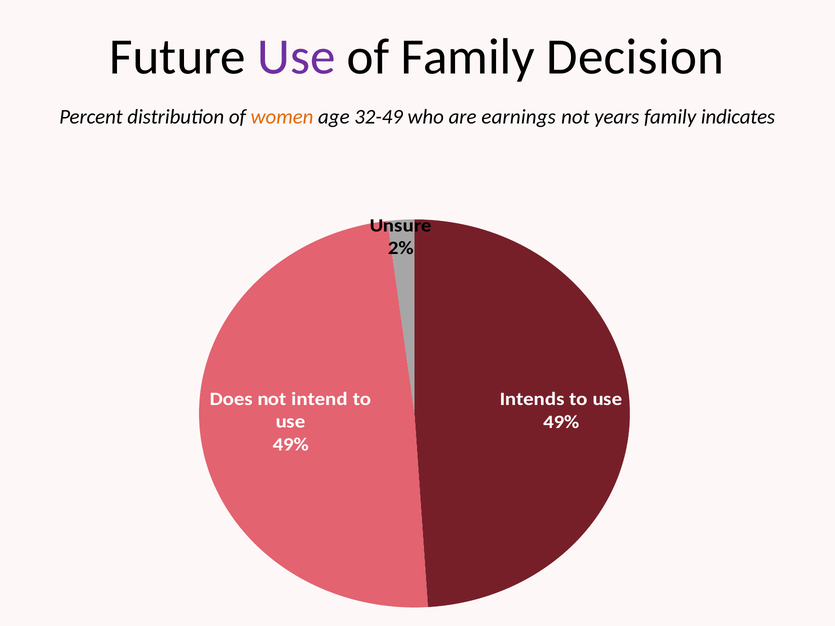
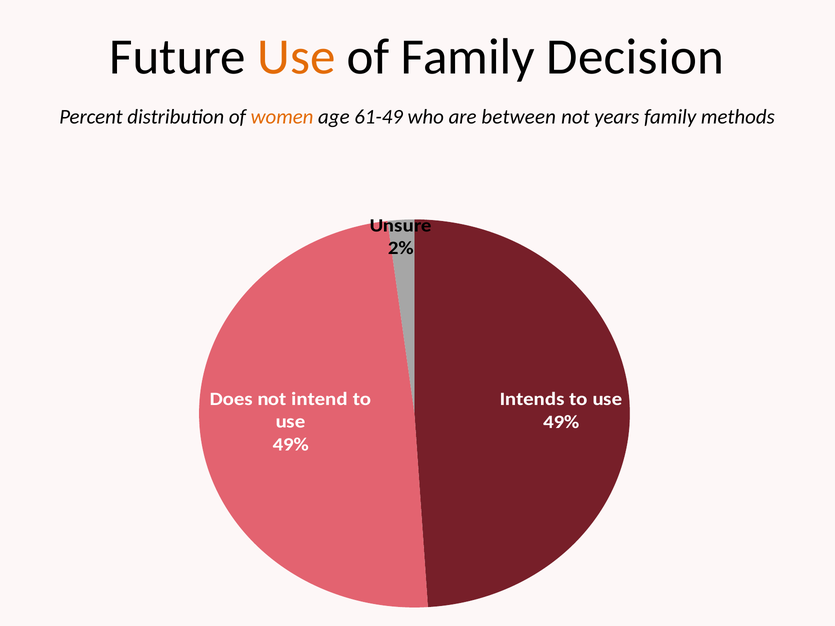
Use colour: purple -> orange (296, 57)
32-49: 32-49 -> 61-49 (379, 117)
earnings: earnings -> between (519, 117)
indicates: indicates -> methods (738, 117)
